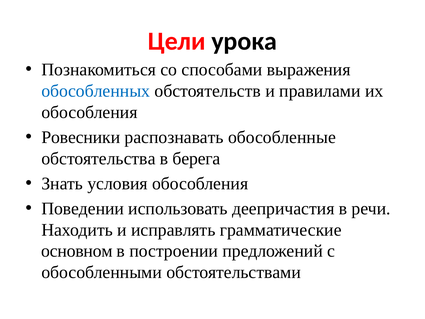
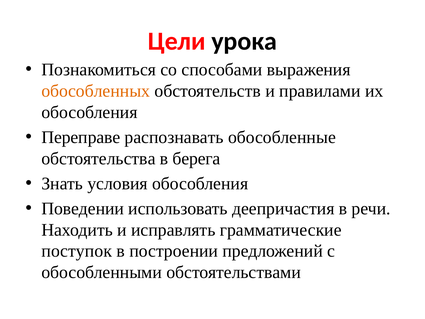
обособленных colour: blue -> orange (96, 91)
Ровесники: Ровесники -> Переправе (81, 137)
основном: основном -> поступок (77, 251)
